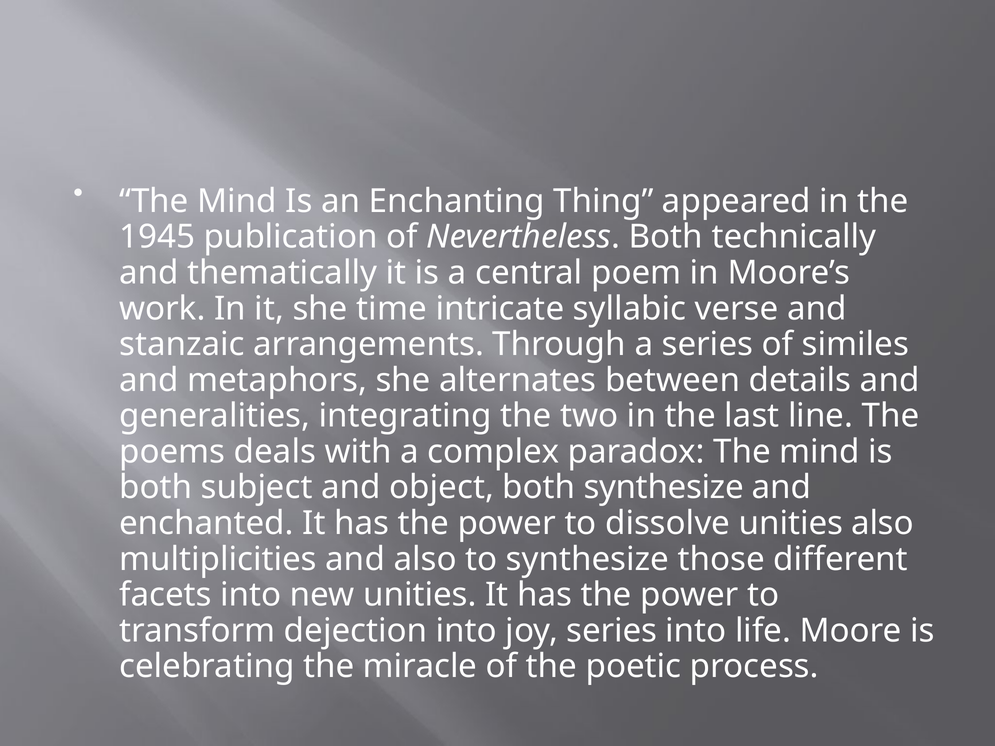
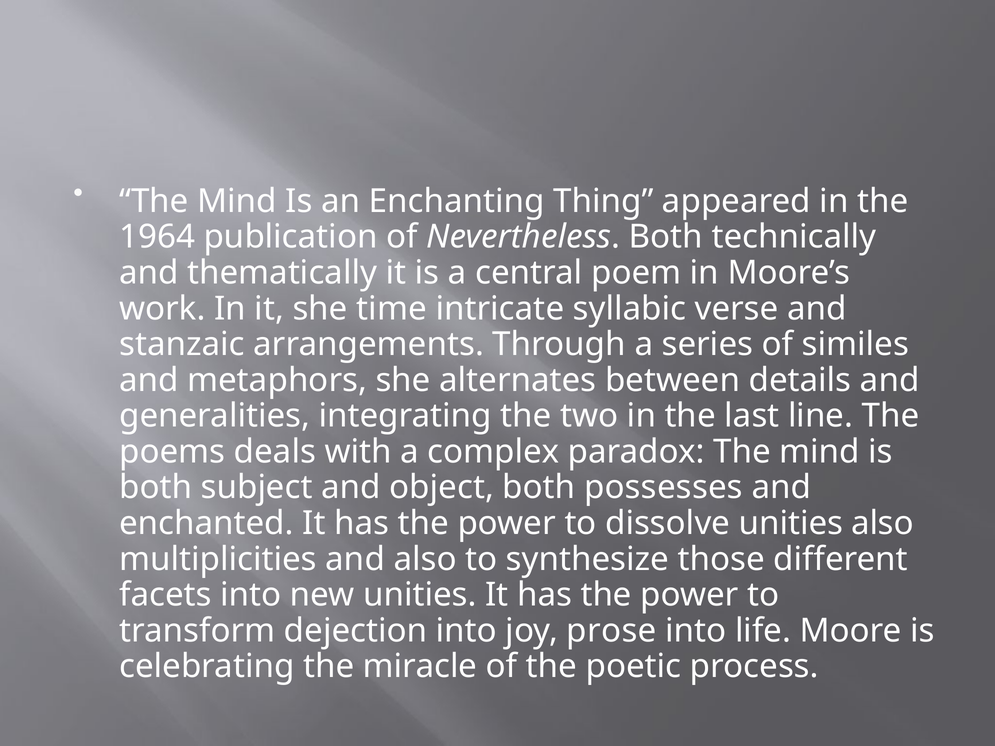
1945: 1945 -> 1964 (157, 237)
both synthesize: synthesize -> possesses (663, 488)
joy series: series -> prose (611, 631)
